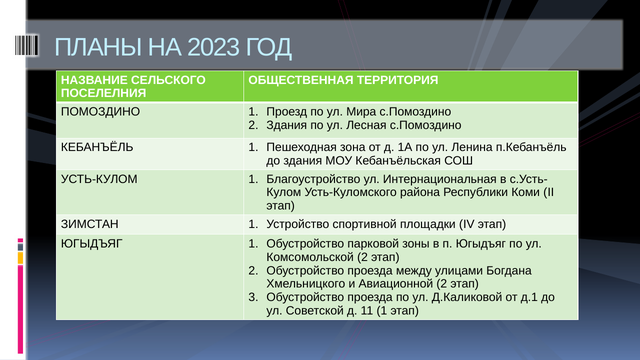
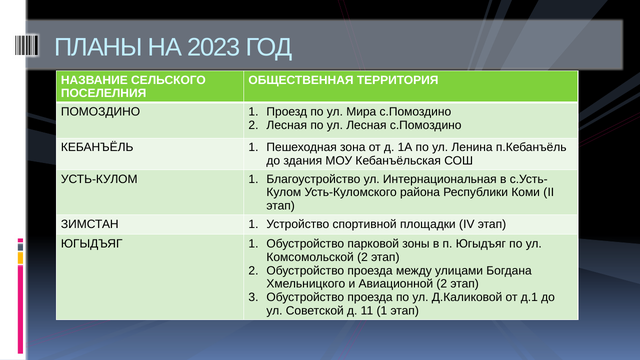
2 Здания: Здания -> Лесная (287, 125)
